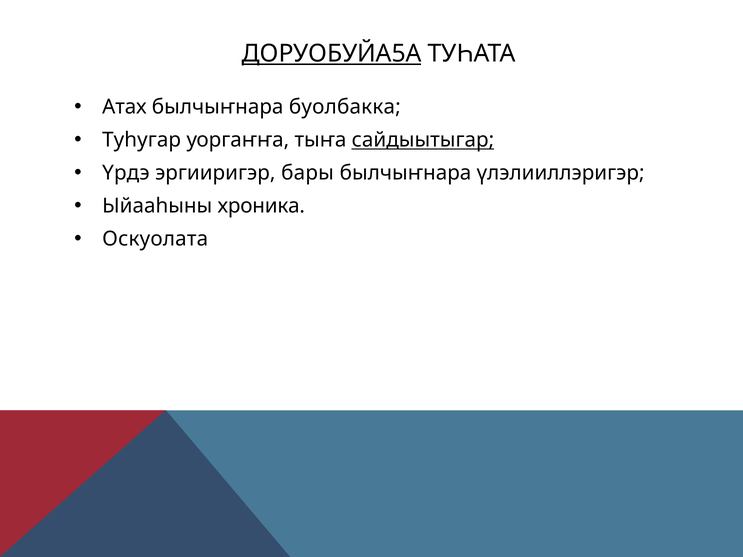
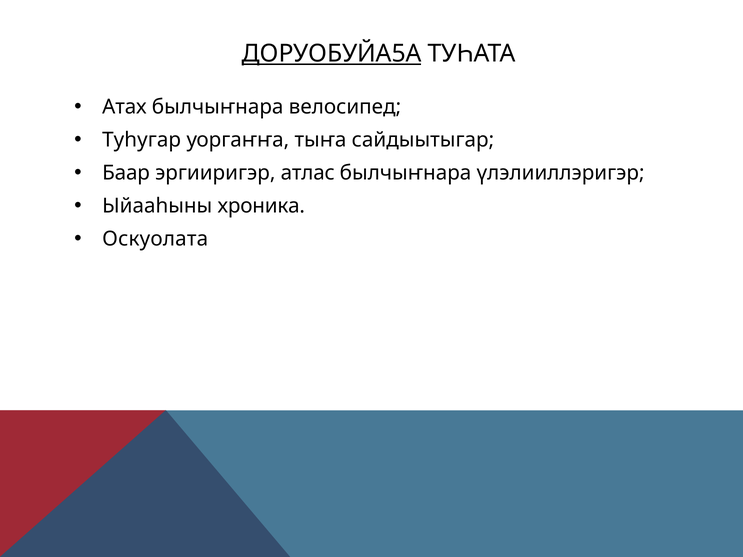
буолбакка: буолбакка -> велосипед (345, 107)
сайдыытыгар underline: present -> none (423, 140)
Үрдэ: Үрдэ -> Баар (126, 173)
бары: бары -> атлас (308, 173)
